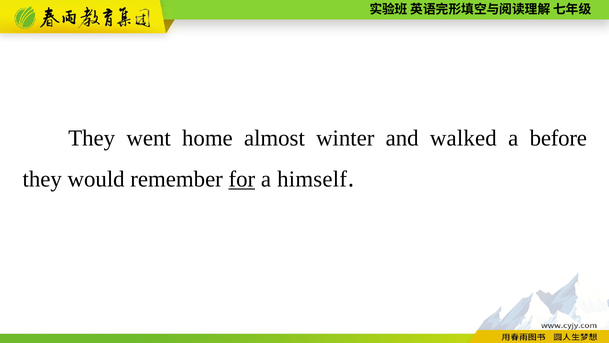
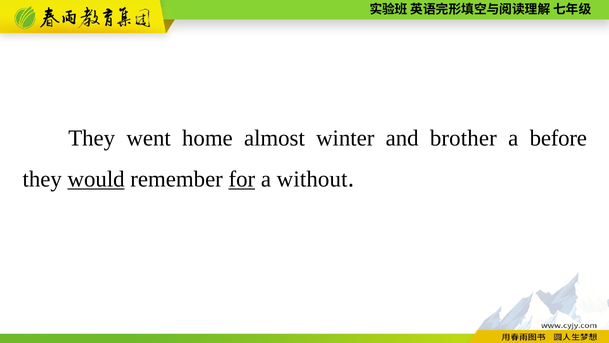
walked: walked -> brother (463, 138)
would underline: none -> present (96, 179)
himself: himself -> without (312, 179)
